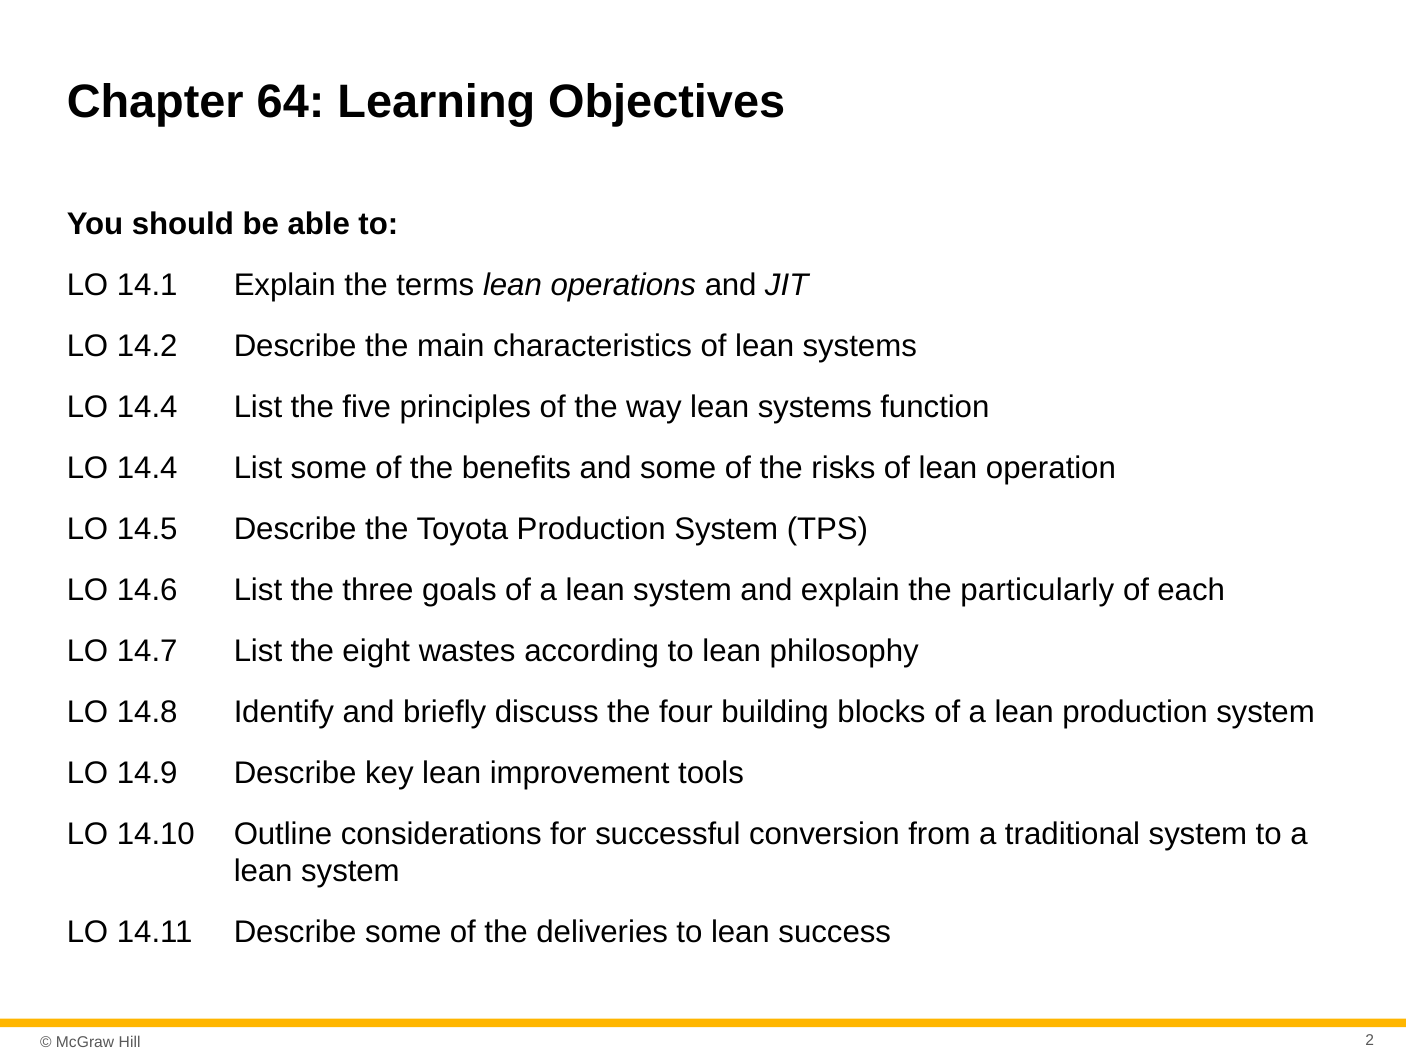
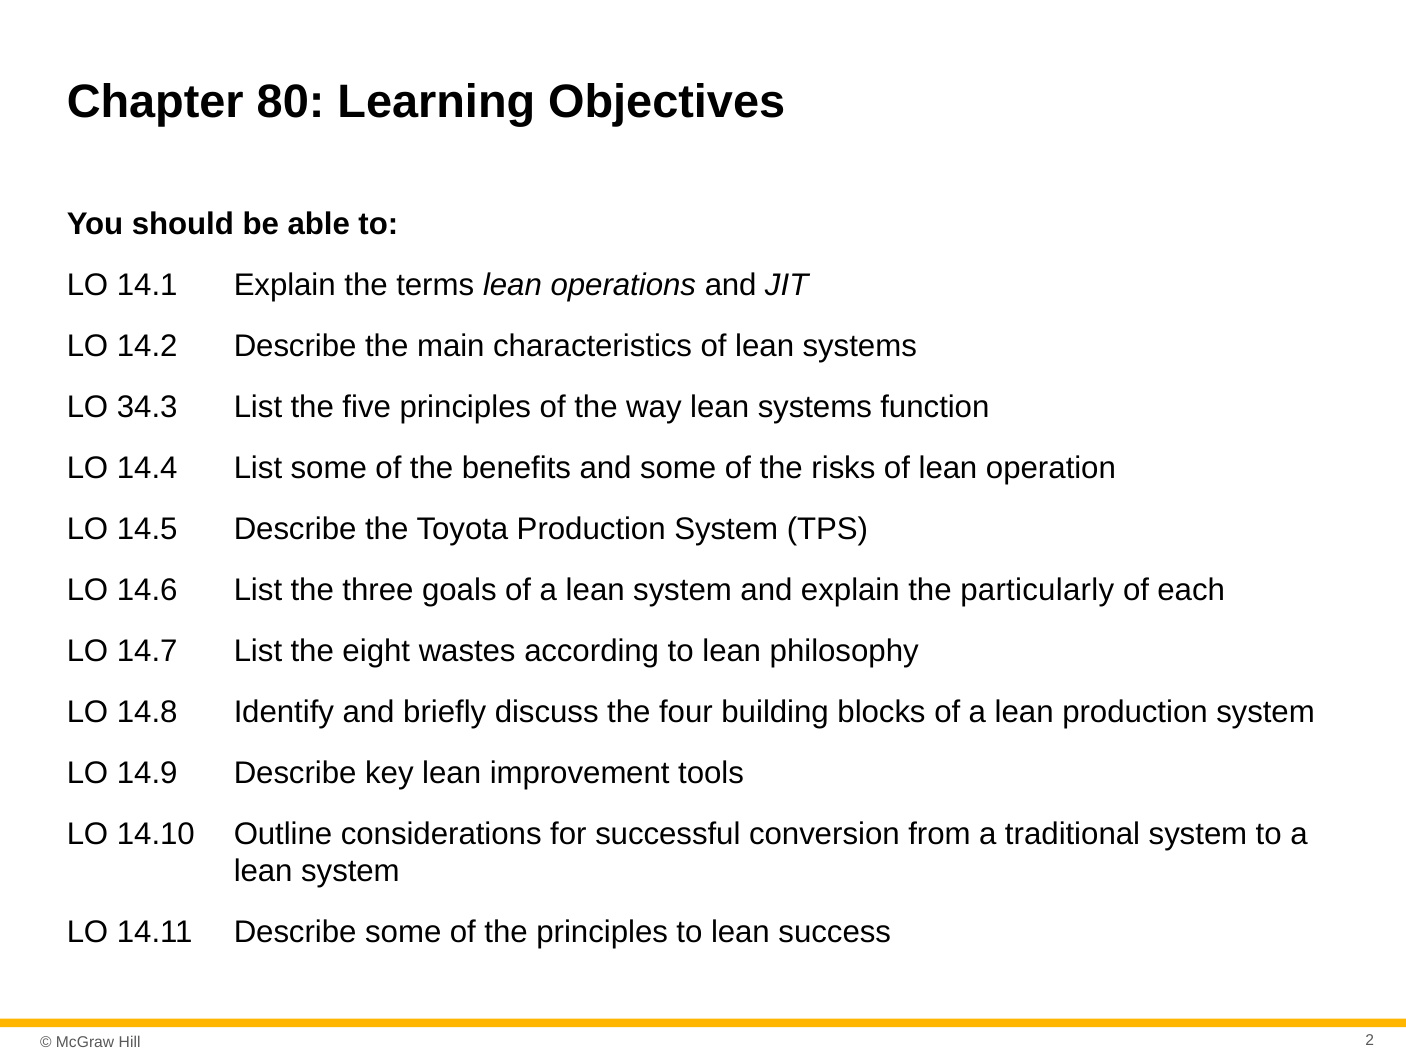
64: 64 -> 80 (291, 102)
14.4: 14.4 -> 34.3 (147, 407)
the deliveries: deliveries -> principles (602, 932)
